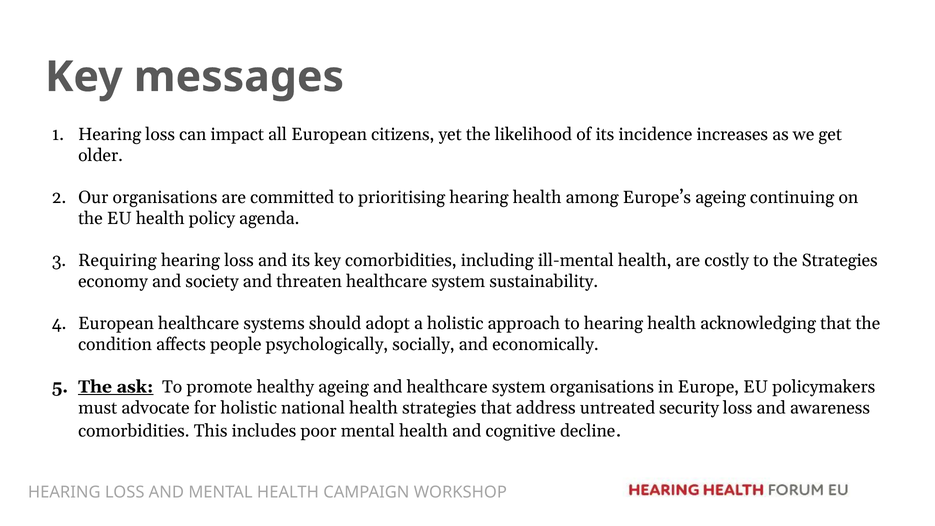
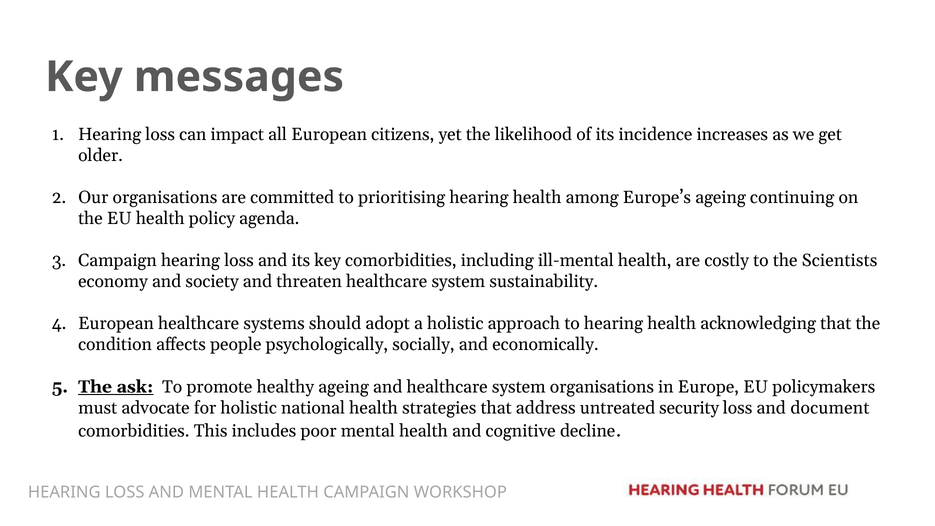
Requiring: Requiring -> Campaign (117, 260)
the Strategies: Strategies -> Scientists (840, 260)
awareness: awareness -> document (830, 408)
